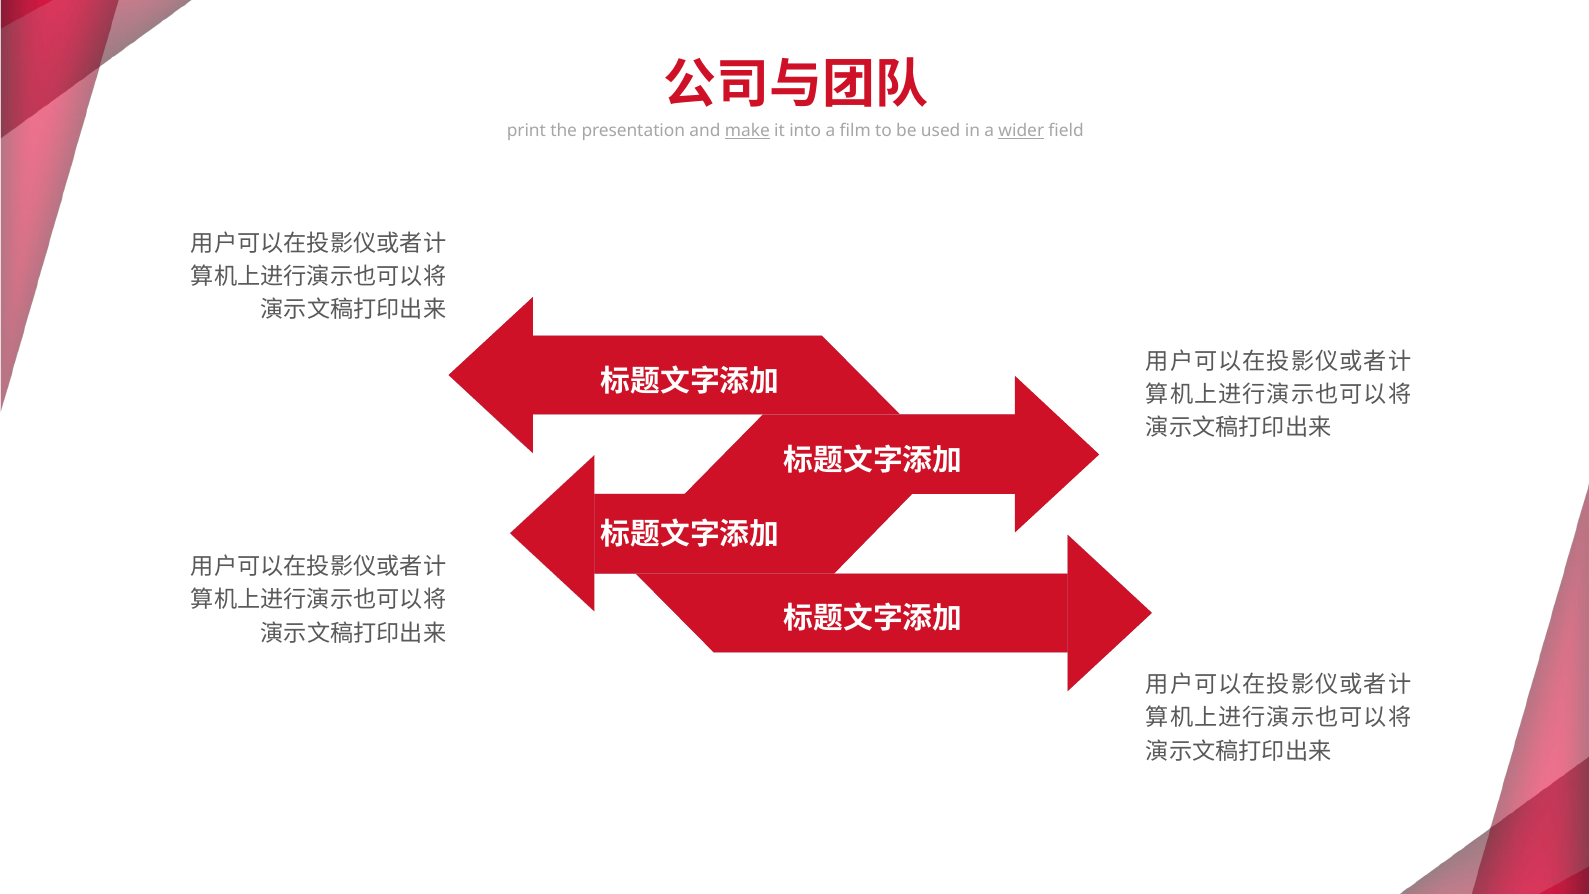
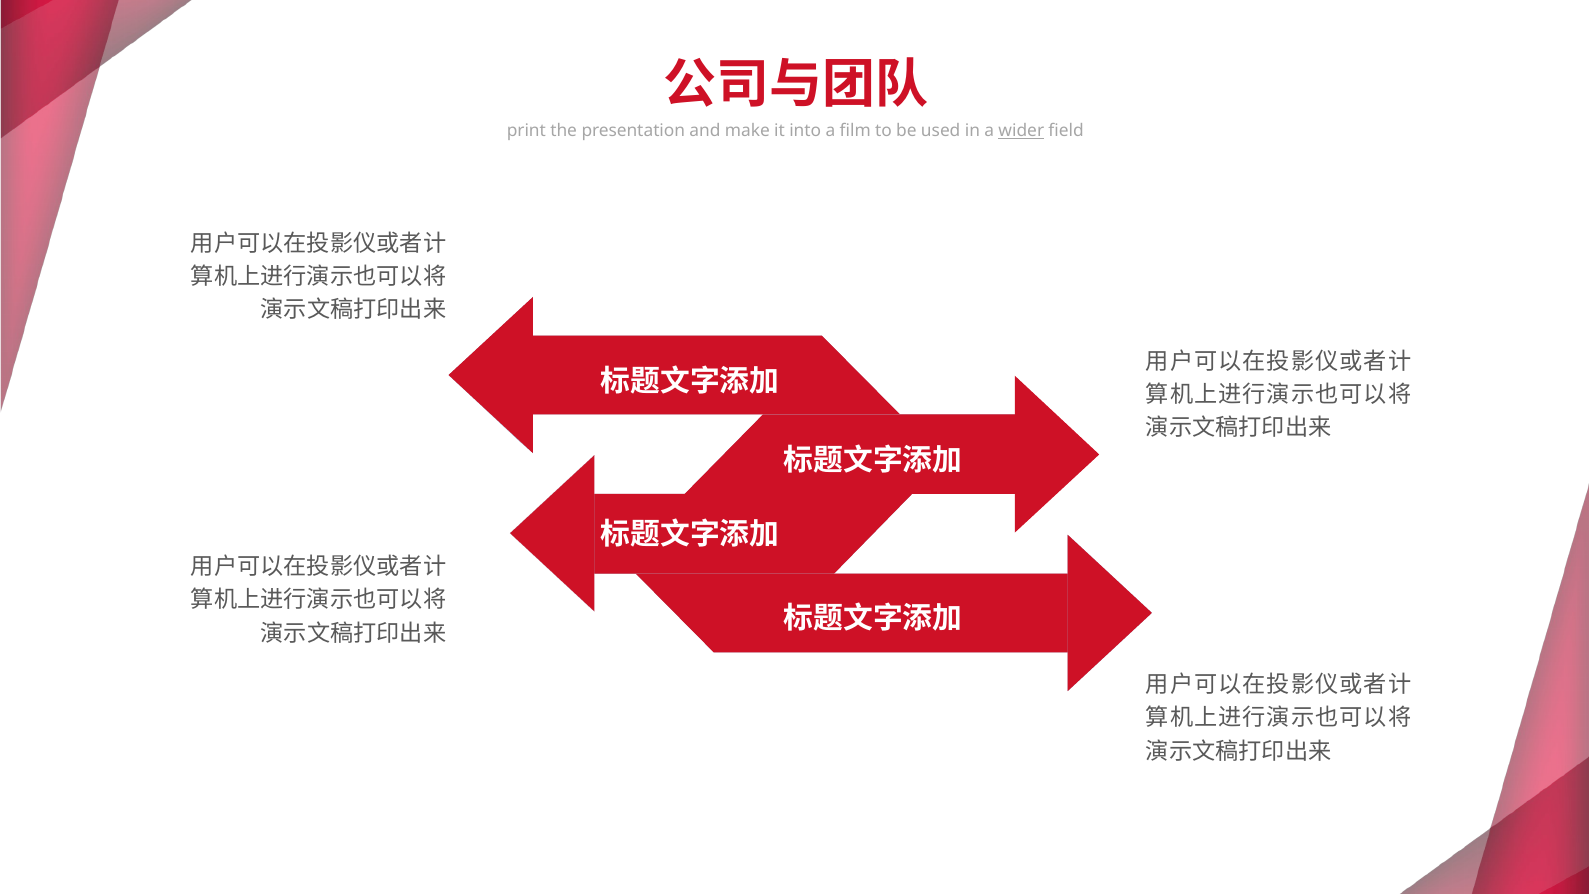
make underline: present -> none (747, 131)
